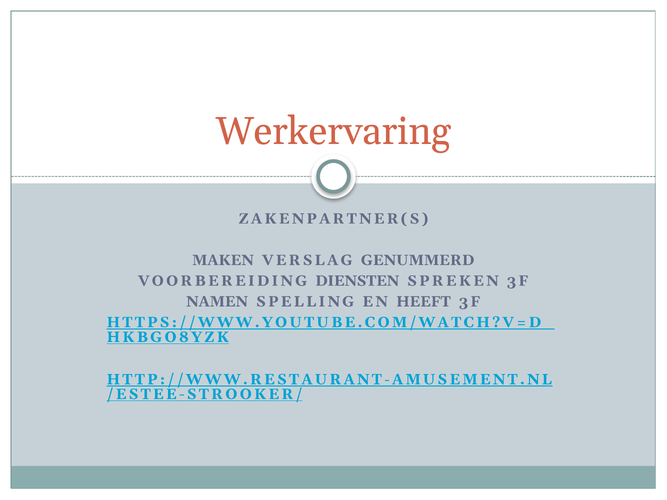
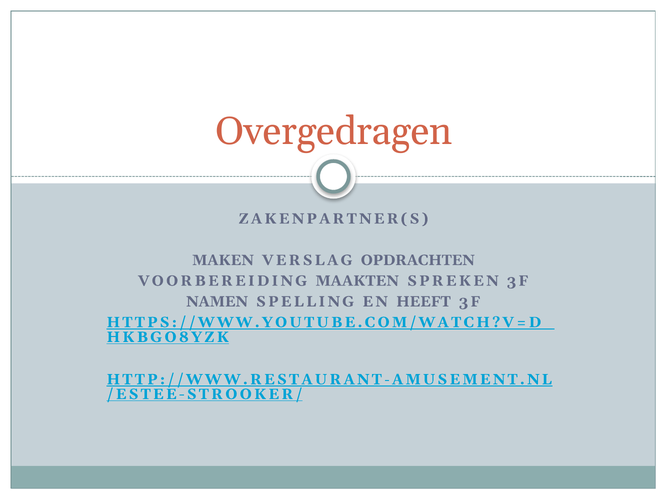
Werkervaring: Werkervaring -> Overgedragen (334, 132)
GENUMMERD: GENUMMERD -> OPDRACHTEN (418, 260)
DIENSTEN: DIENSTEN -> MAAKTEN (357, 281)
